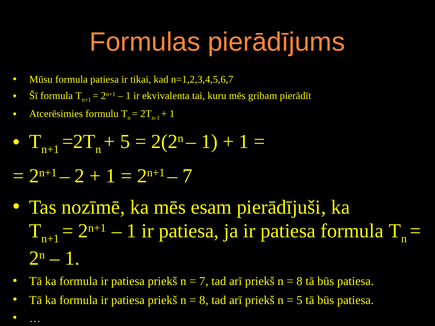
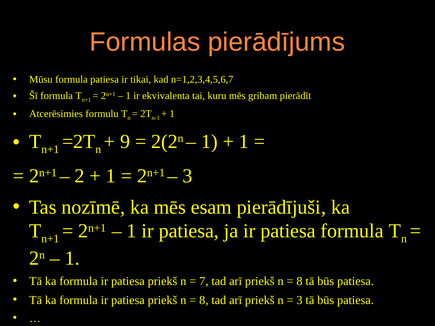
5: 5 -> 9 (125, 142)
7: 7 -> 3 (188, 176)
5: 5 -> 3 (299, 300)
